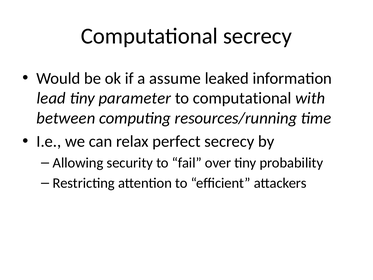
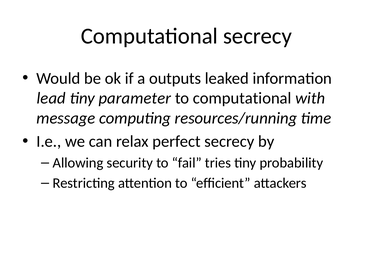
assume: assume -> outputs (175, 78)
between: between -> message (66, 118)
over: over -> tries (218, 163)
